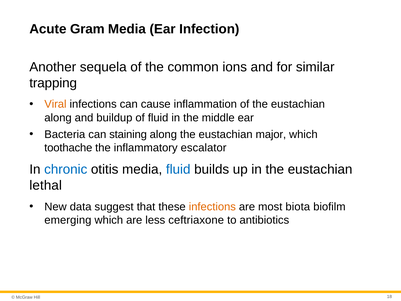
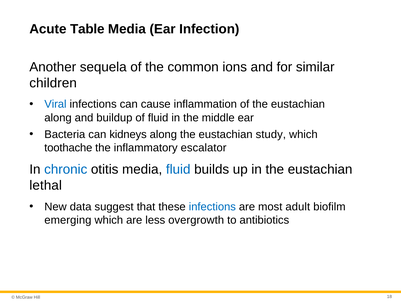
Gram: Gram -> Table (87, 29)
trapping: trapping -> children (53, 83)
Viral colour: orange -> blue (55, 104)
staining: staining -> kidneys (128, 134)
major: major -> study (271, 134)
infections colour: orange -> blue (212, 207)
biota: biota -> adult (298, 207)
ceftriaxone: ceftriaxone -> overgrowth (196, 220)
